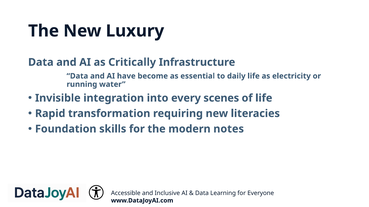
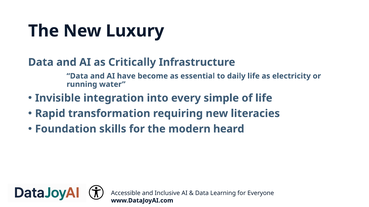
scenes: scenes -> simple (221, 98)
notes: notes -> heard (229, 129)
